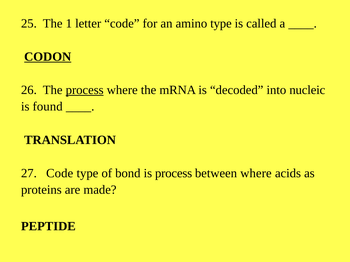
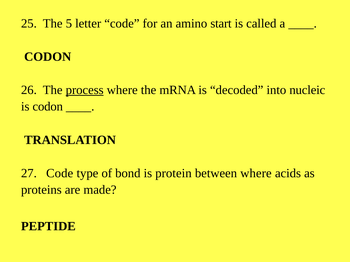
1: 1 -> 5 (69, 23)
amino type: type -> start (221, 23)
CODON underline: present -> none (48, 57)
is found: found -> codon (48, 107)
is process: process -> protein (173, 173)
